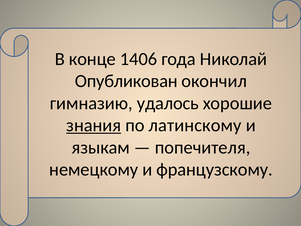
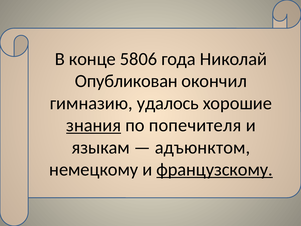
1406: 1406 -> 5806 (139, 59)
латинскому: латинскому -> попечителя (195, 125)
попечителя: попечителя -> адъюнктом (203, 147)
французскому underline: none -> present (215, 169)
